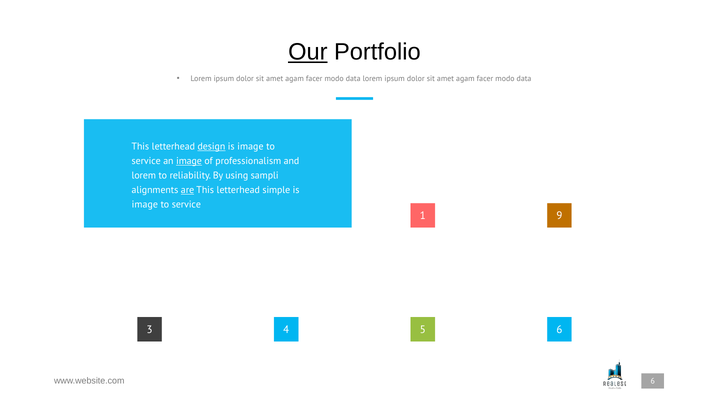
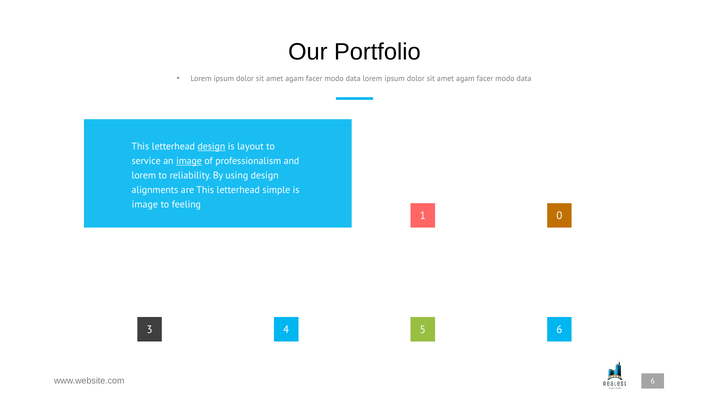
Our underline: present -> none (308, 52)
image: image -> layout (250, 146)
using sampli: sampli -> design (265, 175)
are underline: present -> none (188, 190)
service: service -> feeling (186, 204)
9: 9 -> 0 (559, 216)
